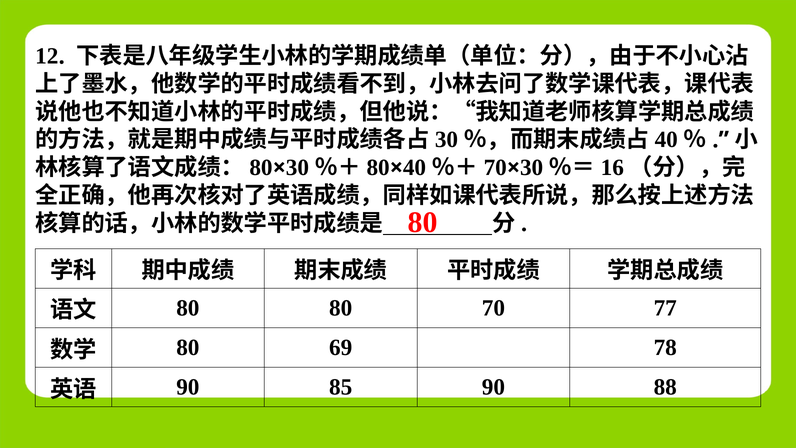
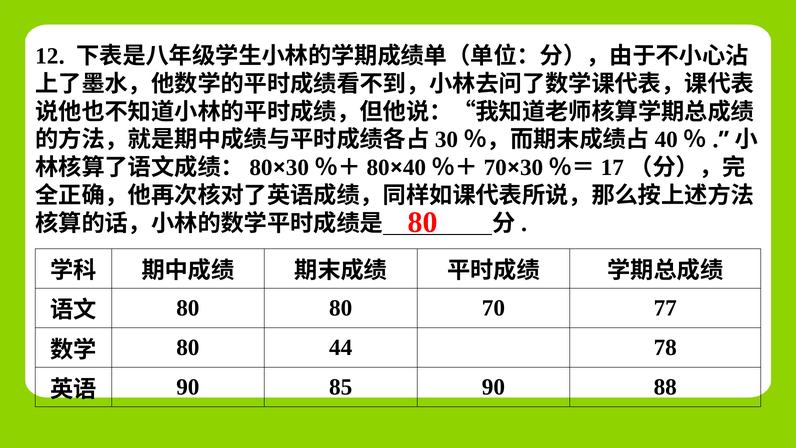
16: 16 -> 17 (612, 168)
69: 69 -> 44 (341, 347)
